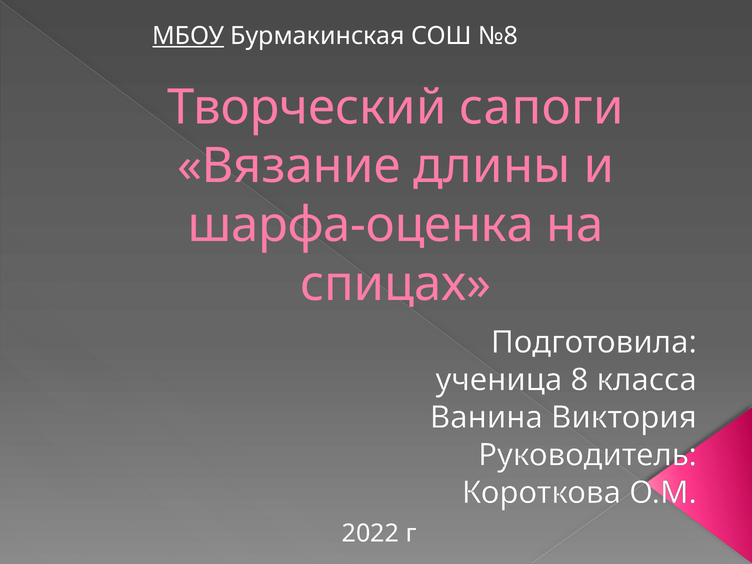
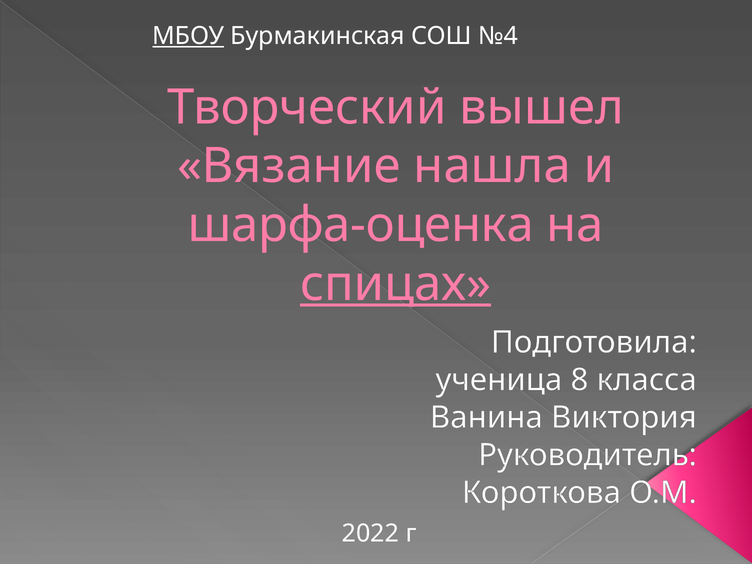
№8: №8 -> №4 (498, 36)
сапоги: сапоги -> вышел (542, 107)
длины: длины -> нашла (492, 166)
спицах underline: none -> present (396, 284)
